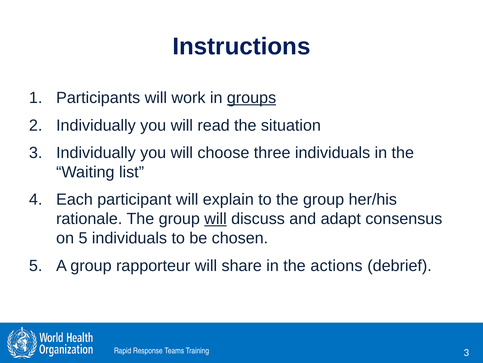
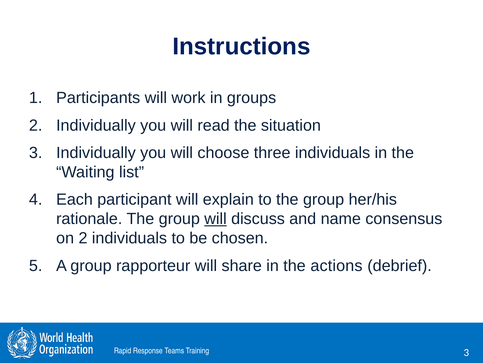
groups underline: present -> none (252, 98)
adapt: adapt -> name (341, 218)
on 5: 5 -> 2 (83, 238)
